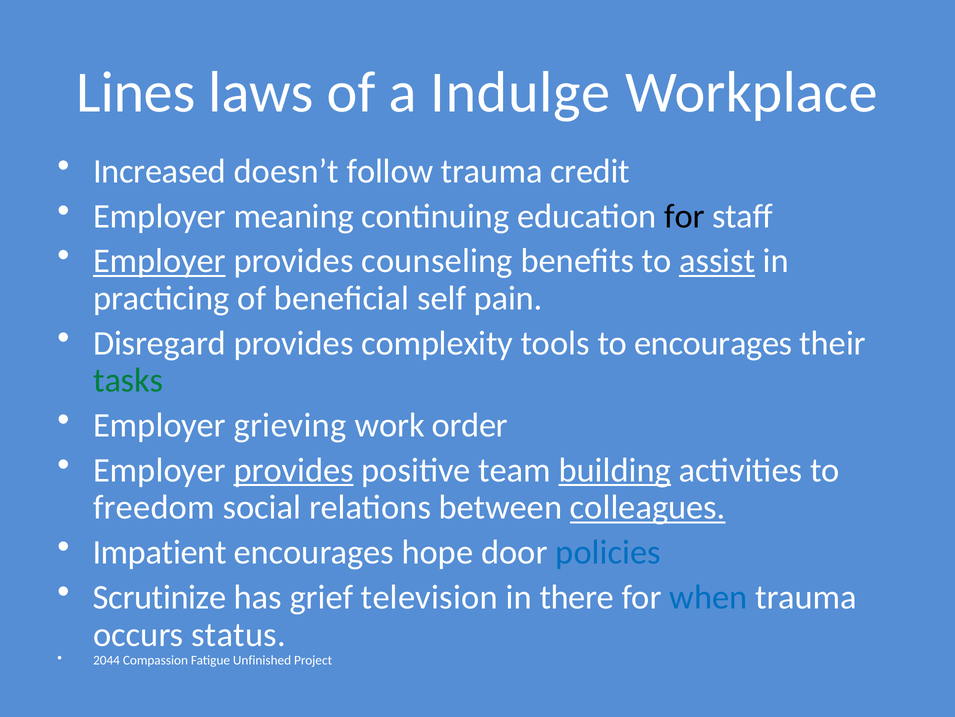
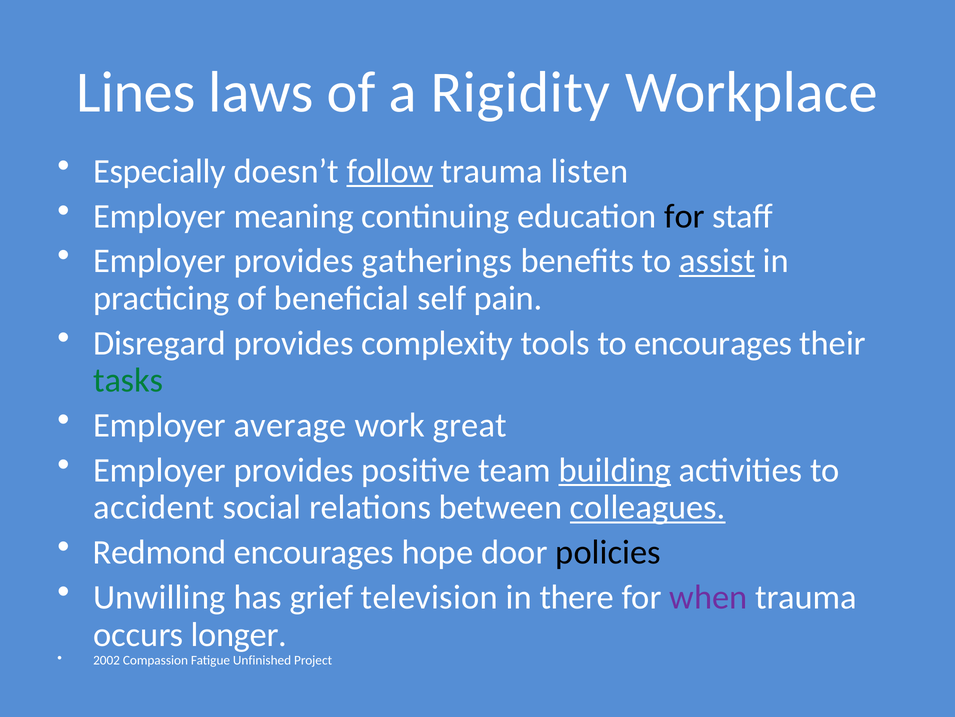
Indulge: Indulge -> Rigidity (520, 92)
Increased: Increased -> Especially (160, 171)
follow underline: none -> present (390, 171)
credit: credit -> listen (590, 171)
Employer underline: present -> none (159, 261)
counseling: counseling -> gatherings (437, 261)
grieving: grieving -> average (290, 425)
order: order -> great (470, 425)
provides underline: present -> none (294, 470)
freedom: freedom -> accident (154, 507)
Impatient: Impatient -> Redmond (160, 552)
policies colour: blue -> black (608, 552)
Scrutinize: Scrutinize -> Unwilling (159, 597)
when colour: blue -> purple (708, 597)
status: status -> longer (239, 634)
2044: 2044 -> 2002 (107, 660)
